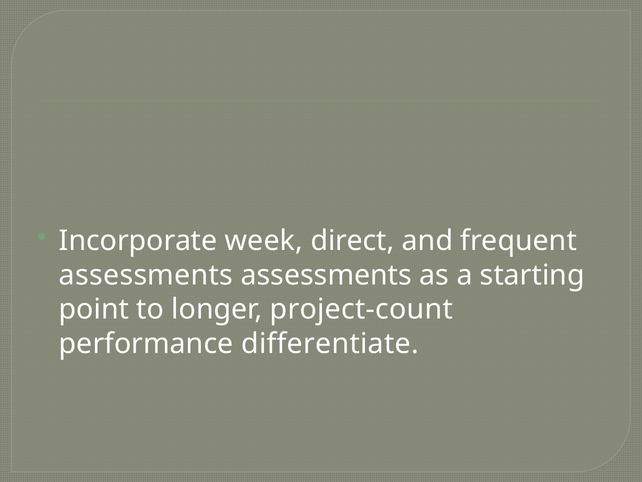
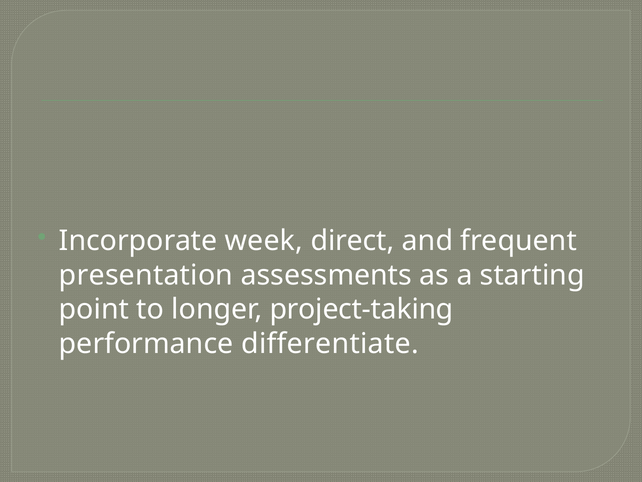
assessments: assessments -> presentation (146, 275)
project-count: project-count -> project-taking (362, 309)
